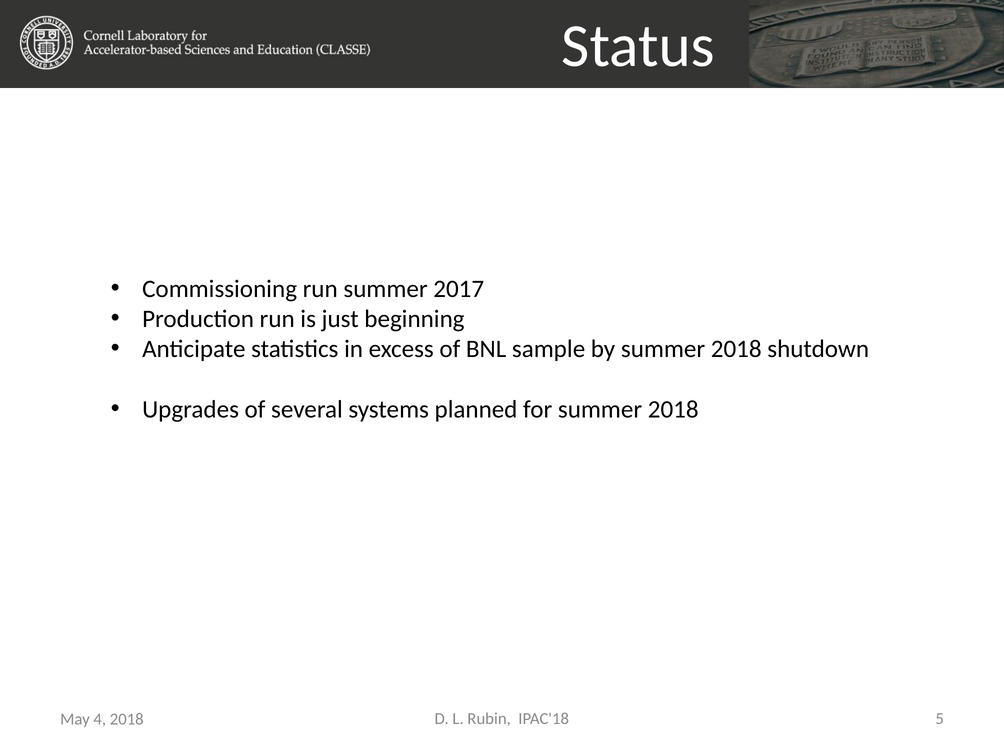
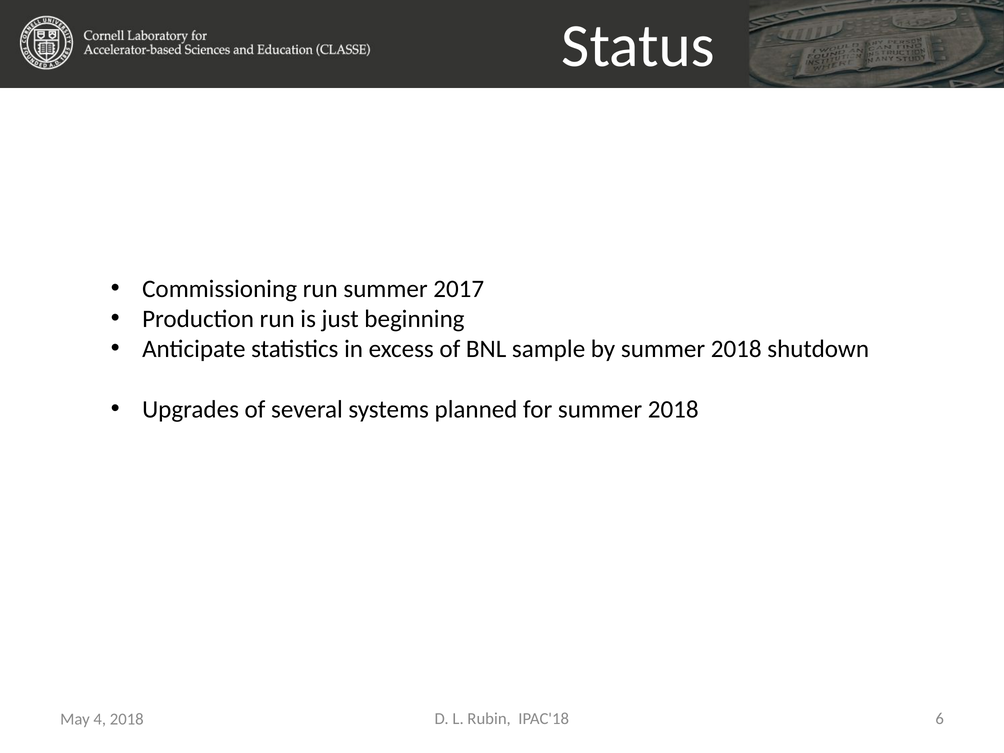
5: 5 -> 6 (940, 719)
